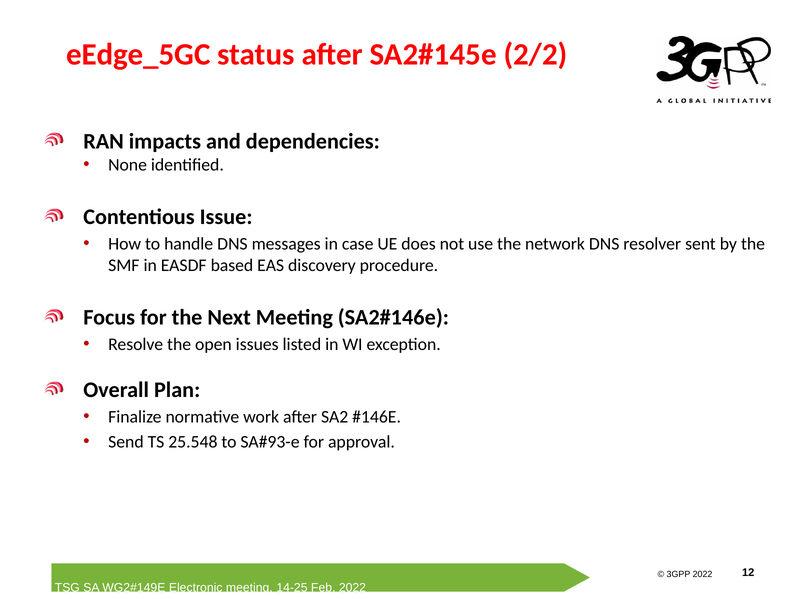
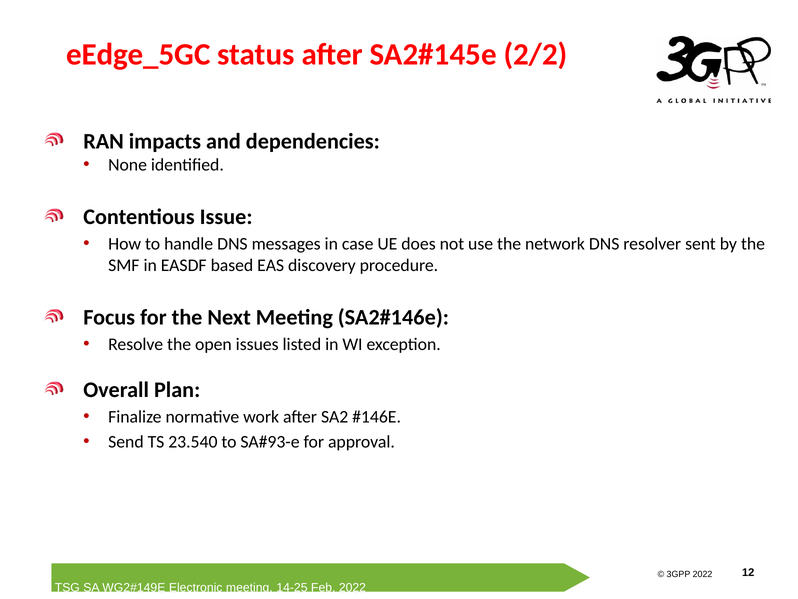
25.548: 25.548 -> 23.540 (193, 441)
